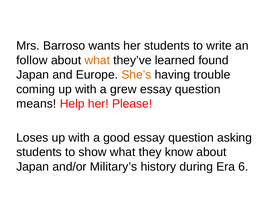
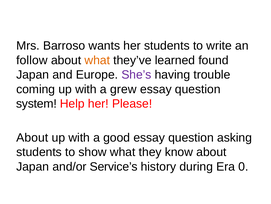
She’s colour: orange -> purple (136, 74)
means: means -> system (36, 103)
Loses: Loses -> About (32, 137)
Military’s: Military’s -> Service’s (114, 166)
6: 6 -> 0 (243, 166)
